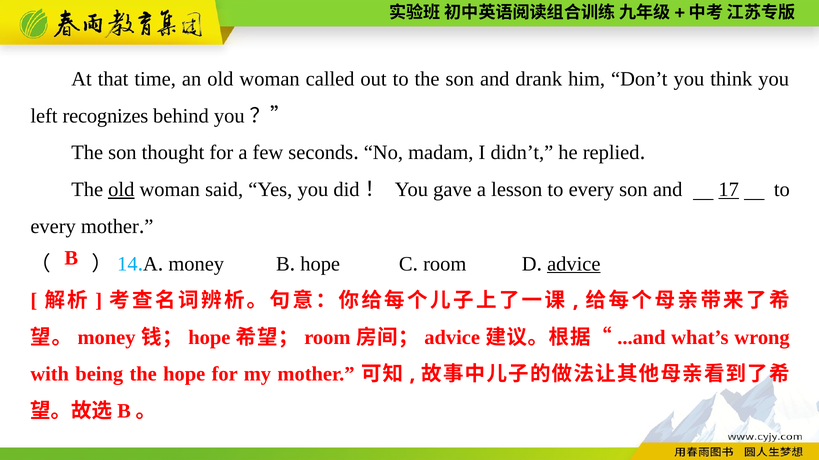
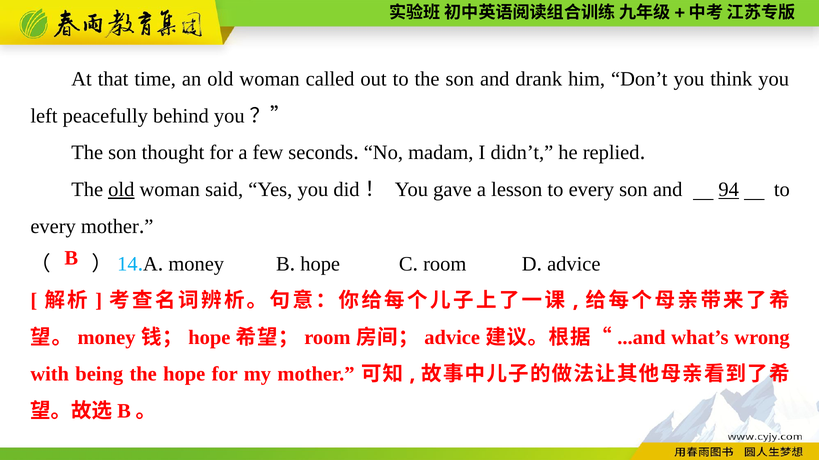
recognizes: recognizes -> peacefully (105, 116)
17: 17 -> 94 (729, 190)
advice underline: present -> none (574, 264)
